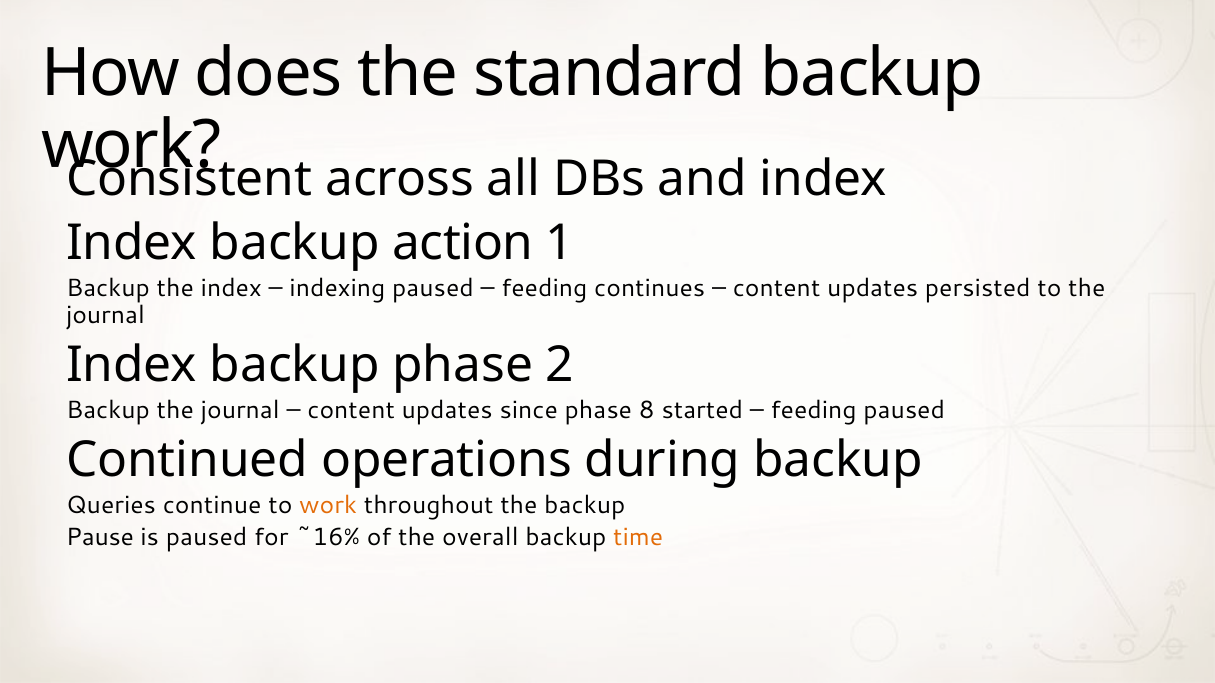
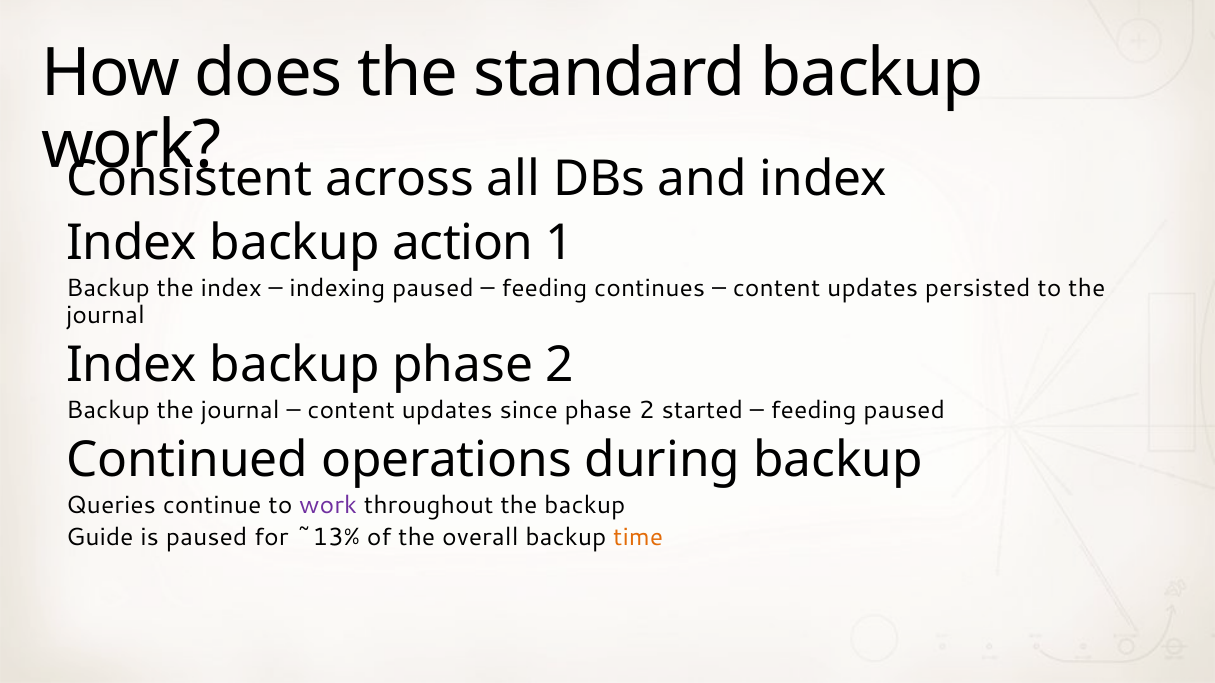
since phase 8: 8 -> 2 (647, 411)
work colour: orange -> purple (328, 506)
Pause: Pause -> Guide (100, 538)
~16%: ~16% -> ~13% (328, 538)
